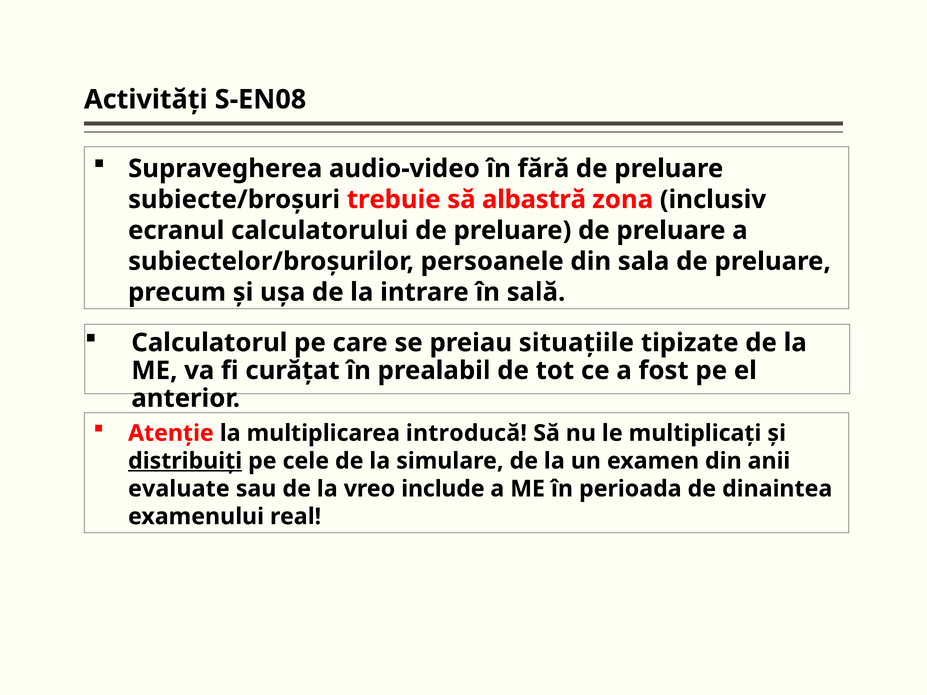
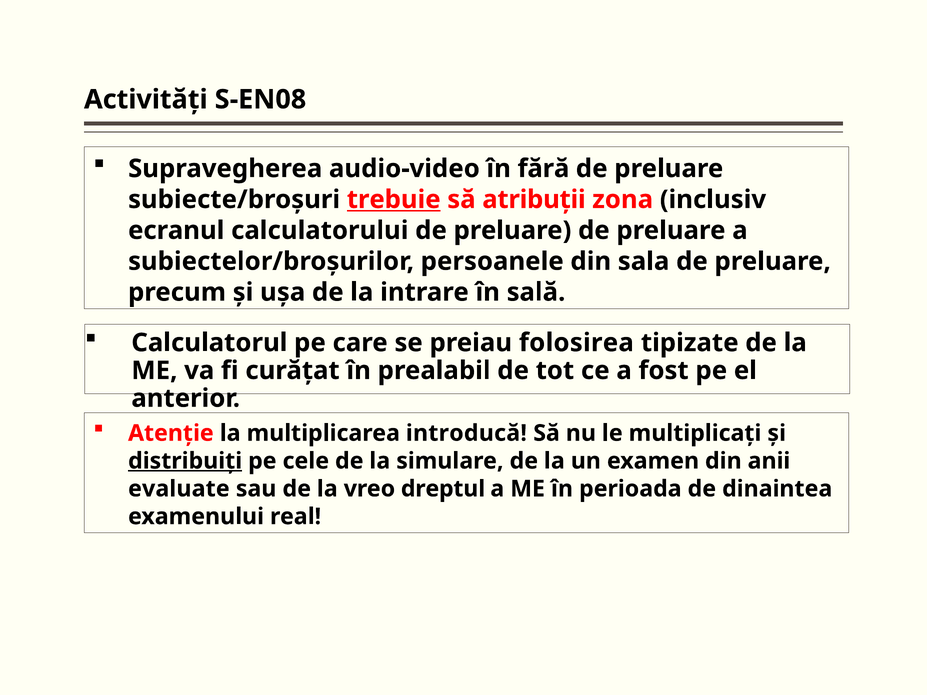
trebuie underline: none -> present (394, 200)
albastră: albastră -> atribuţii (534, 200)
situaţiile: situaţiile -> folosirea (576, 343)
include: include -> dreptul (443, 489)
